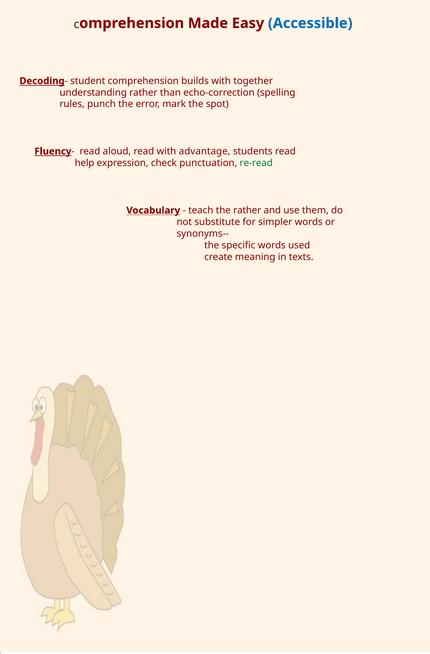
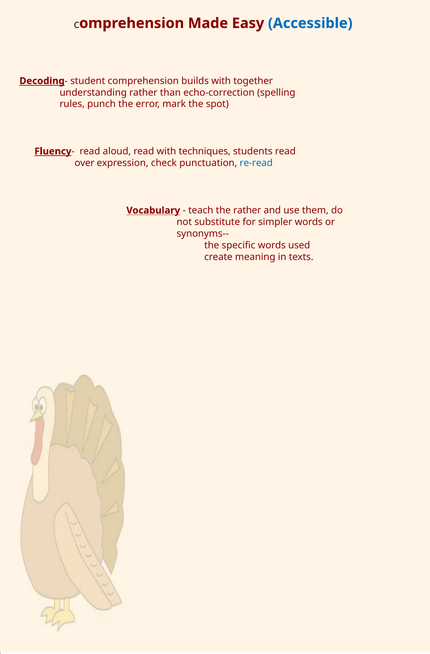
advantage: advantage -> techniques (205, 151)
help: help -> over (84, 163)
re-read colour: green -> blue (256, 163)
